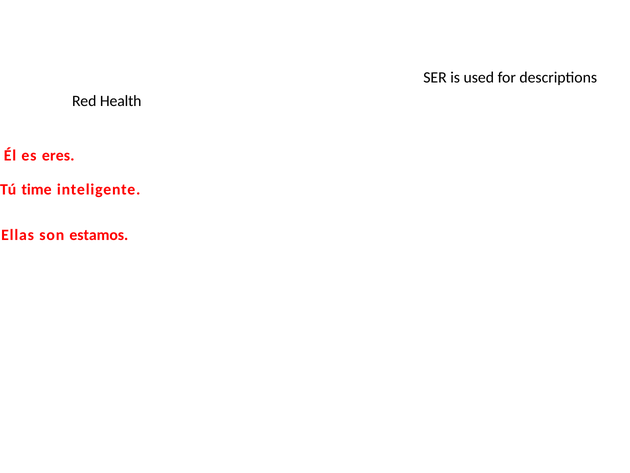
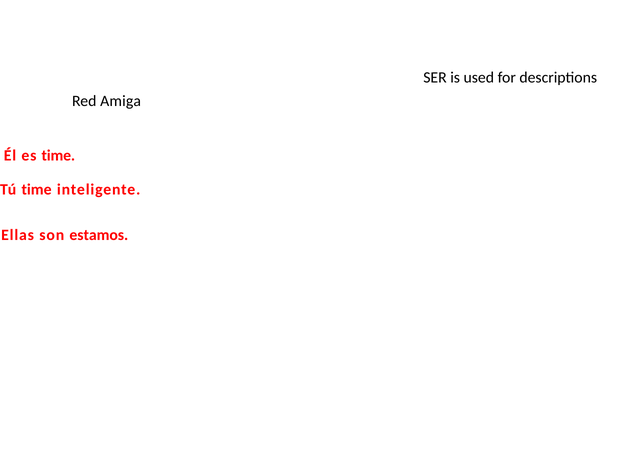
Health: Health -> Amiga (121, 101)
es eres: eres -> time (58, 155)
